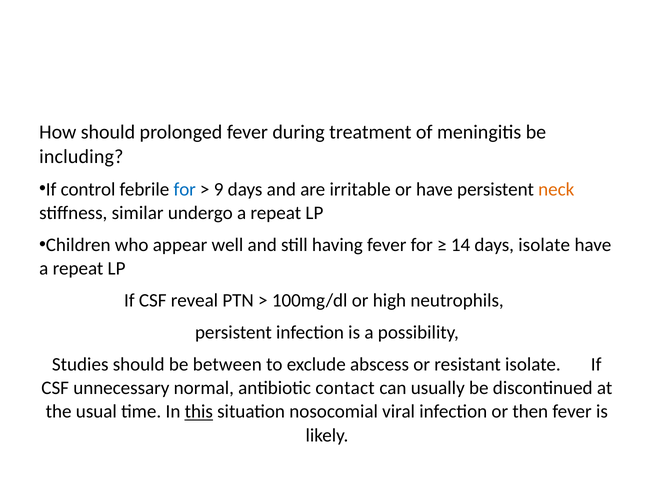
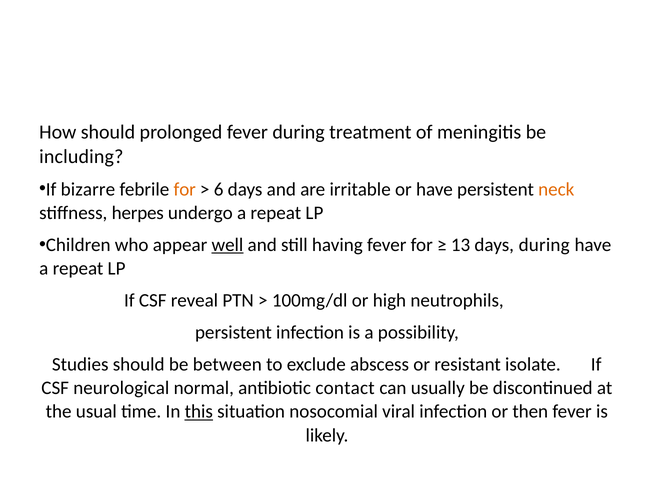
control: control -> bizarre (88, 189)
for colour: blue -> orange (185, 189)
9: 9 -> 6 (219, 189)
similar: similar -> herpes (138, 213)
well underline: none -> present (227, 245)
14: 14 -> 13 (461, 245)
days isolate: isolate -> during (544, 245)
unnecessary: unnecessary -> neurological (121, 388)
